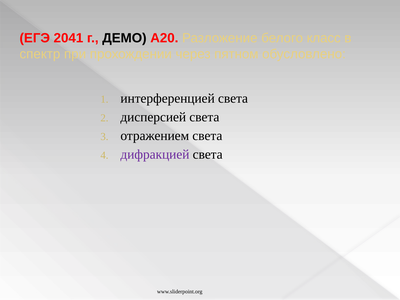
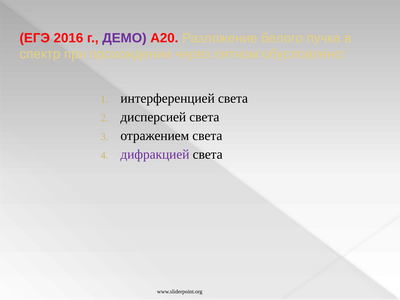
2041: 2041 -> 2016 (68, 38)
ДЕМО colour: black -> purple (124, 38)
класс: класс -> пучка (324, 38)
